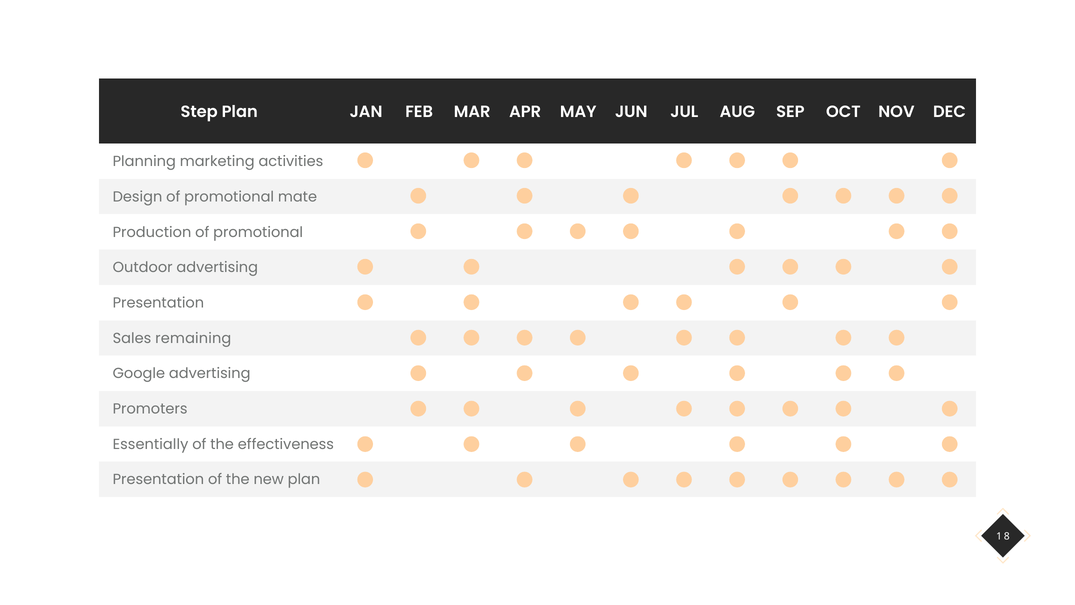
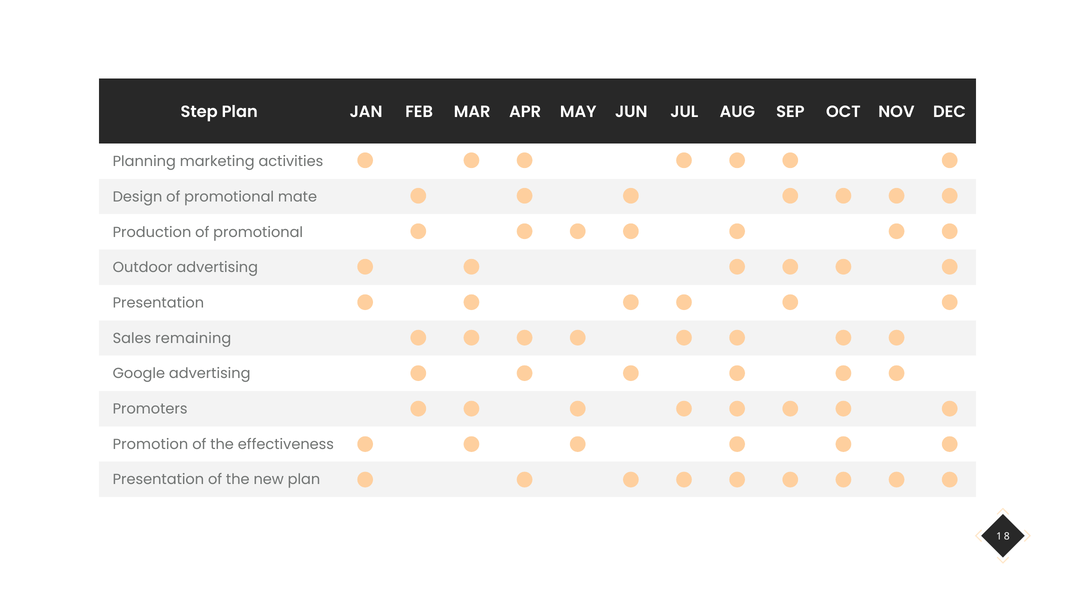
Essentially: Essentially -> Promotion (150, 444)
